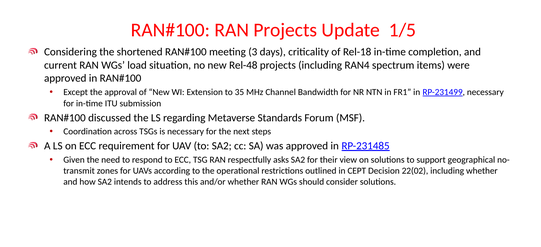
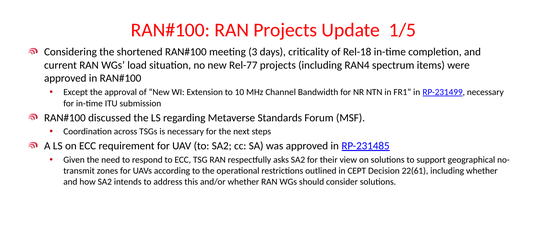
Rel-48: Rel-48 -> Rel-77 (243, 65)
35: 35 -> 10 (239, 92)
22(02: 22(02 -> 22(61 (415, 171)
